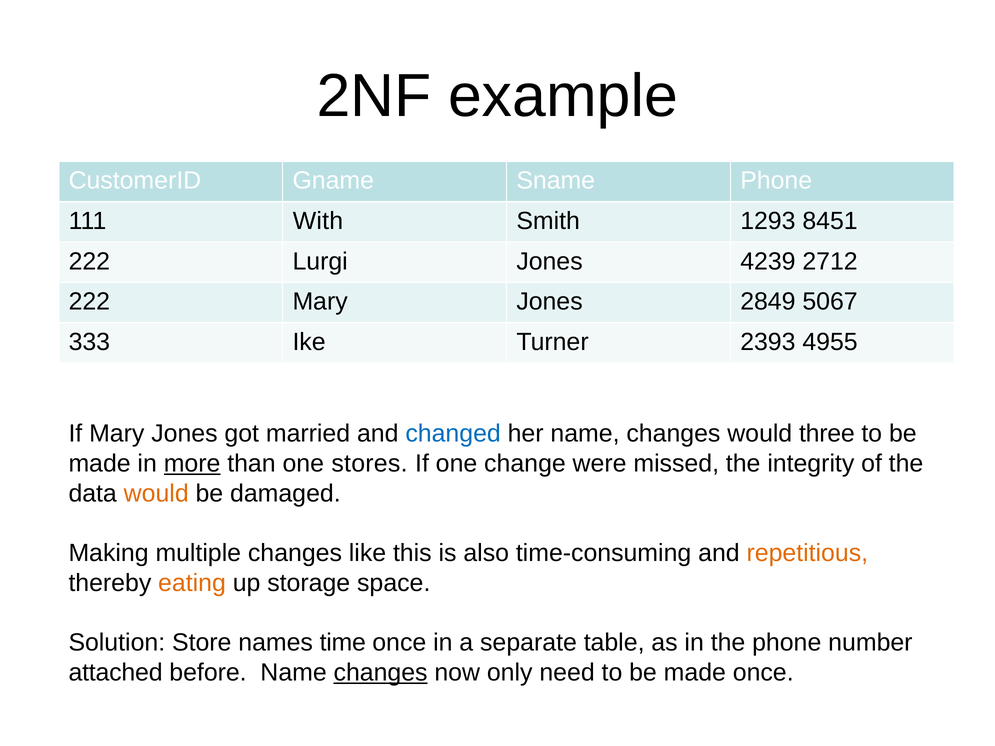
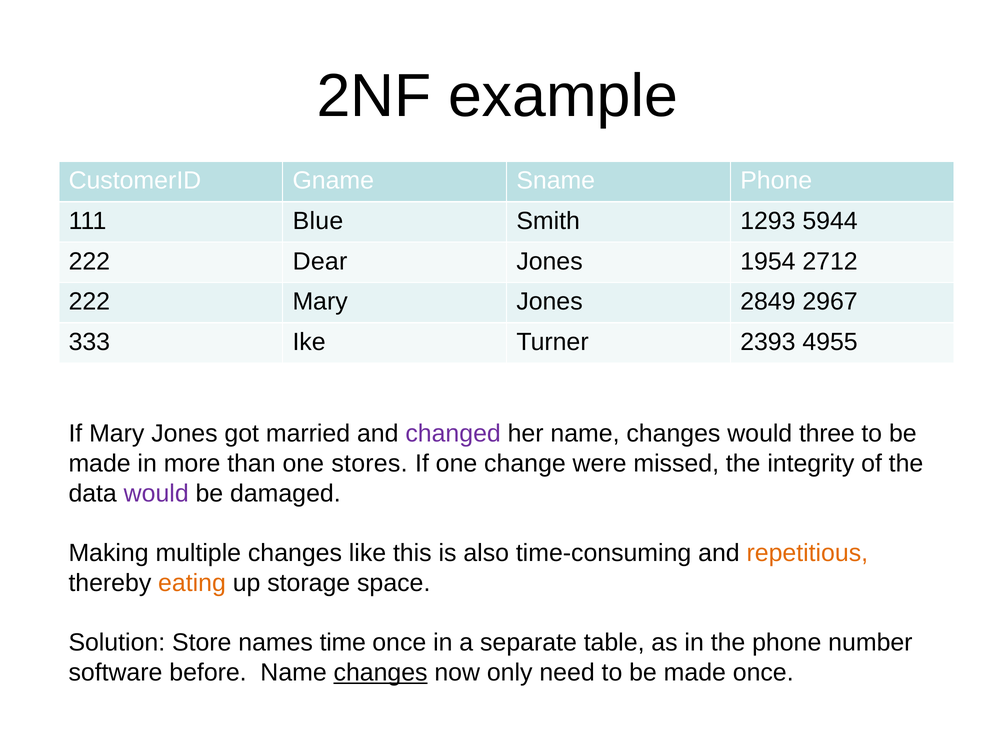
With: With -> Blue (318, 221)
8451: 8451 -> 5944 (830, 221)
Lurgi: Lurgi -> Dear (320, 262)
4239: 4239 -> 1954 (768, 262)
5067: 5067 -> 2967 (830, 302)
changed colour: blue -> purple (453, 434)
more underline: present -> none (192, 464)
would colour: orange -> purple (156, 494)
attached: attached -> software (115, 673)
